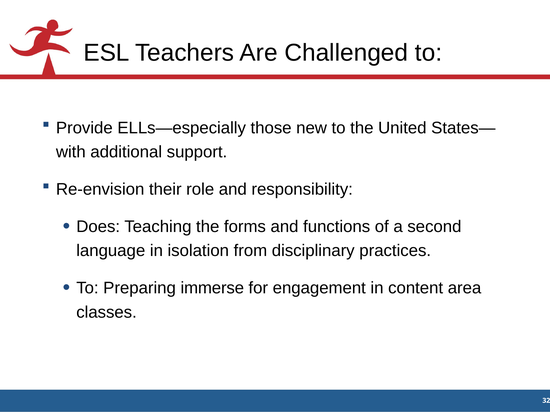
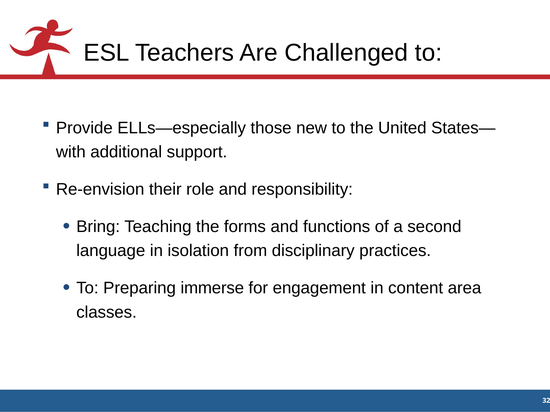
Does: Does -> Bring (98, 227)
